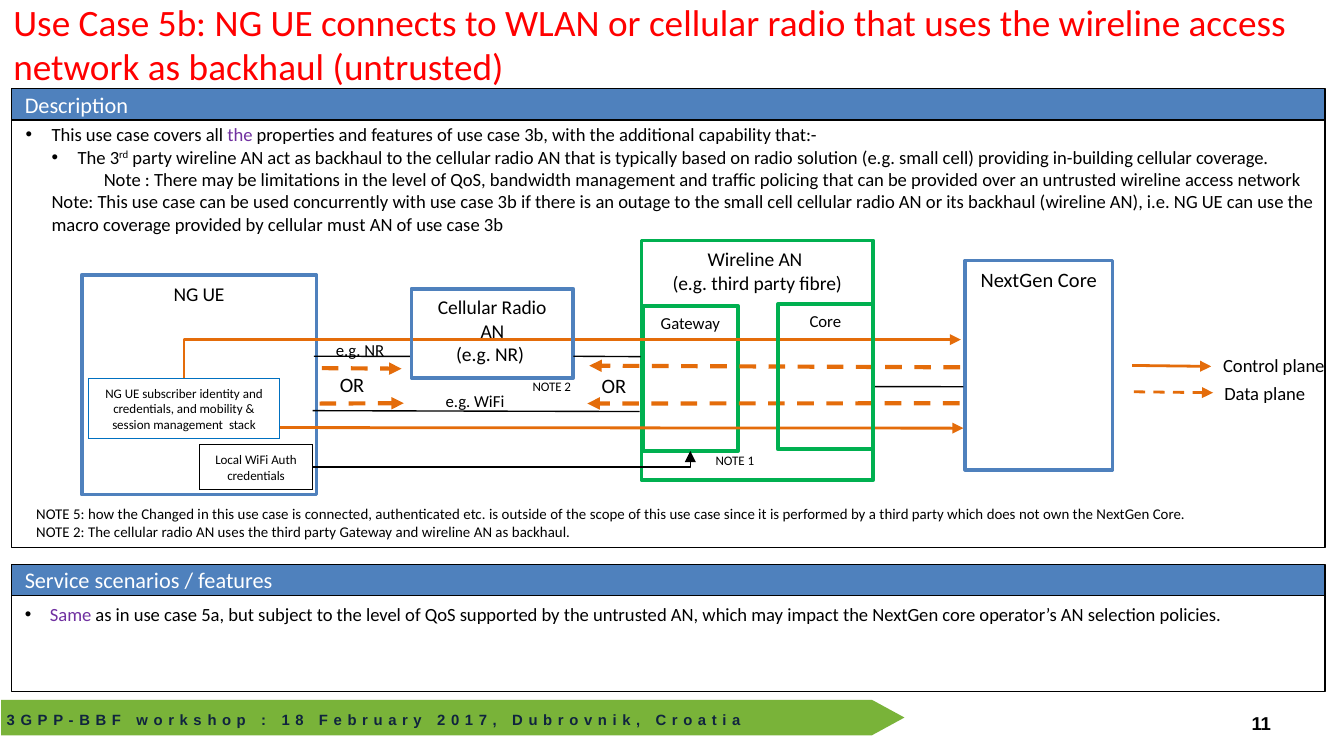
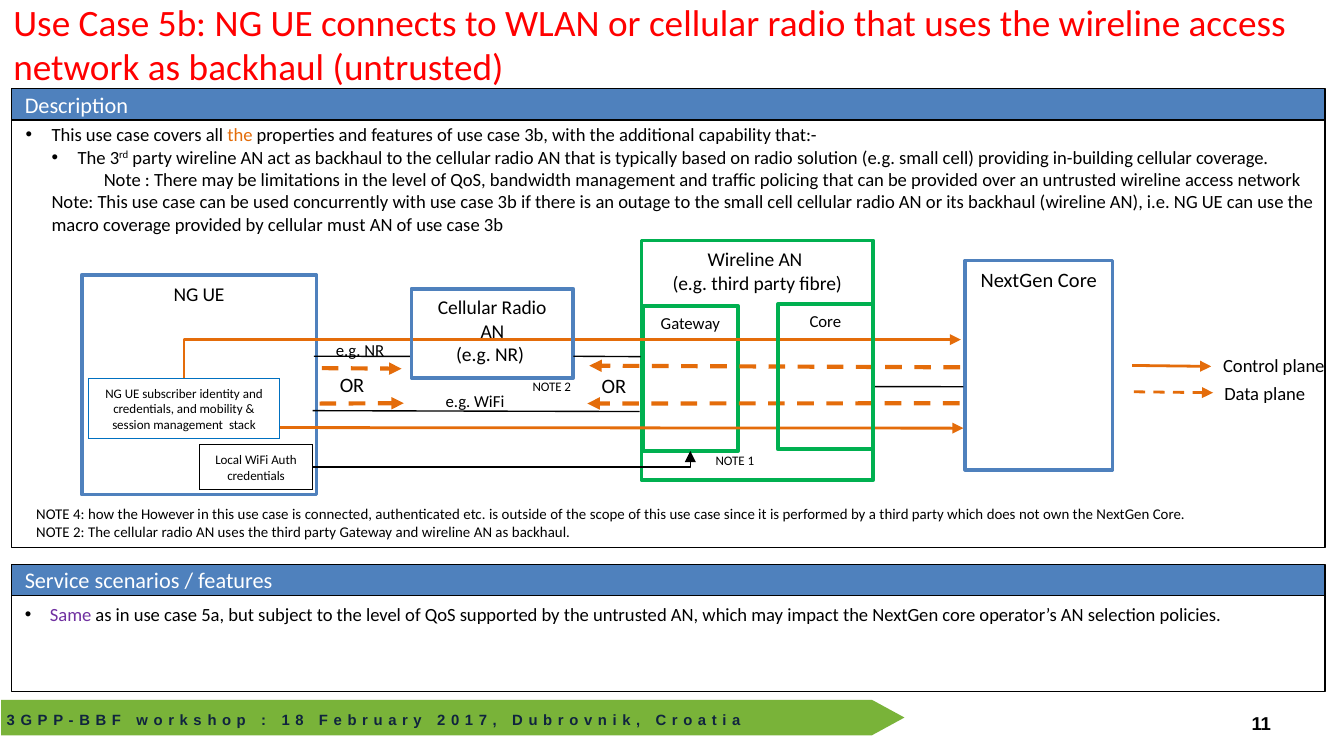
the colour: purple -> orange (240, 136)
5: 5 -> 4 (79, 515)
Changed: Changed -> However (168, 515)
